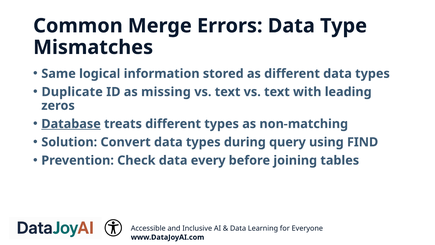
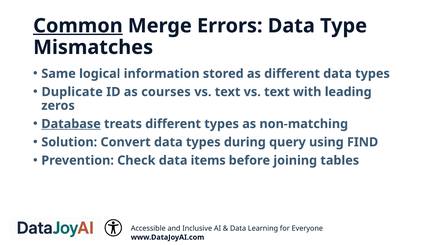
Common underline: none -> present (78, 26)
missing: missing -> courses (166, 92)
every: every -> items (208, 160)
